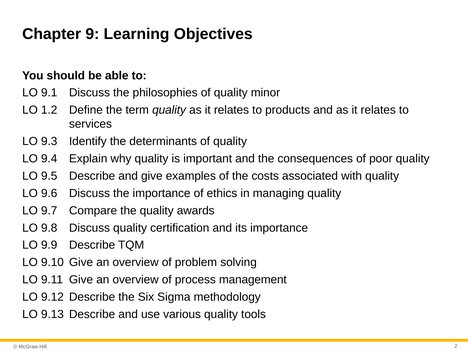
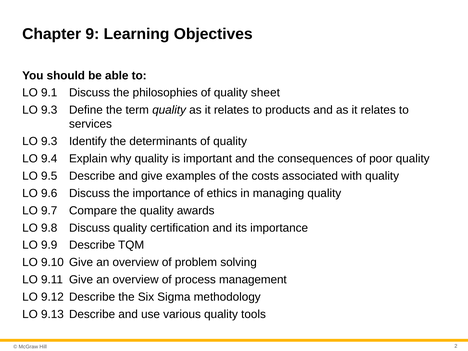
minor: minor -> sheet (265, 93)
1.2: 1.2 -> 9.3 (49, 110)
